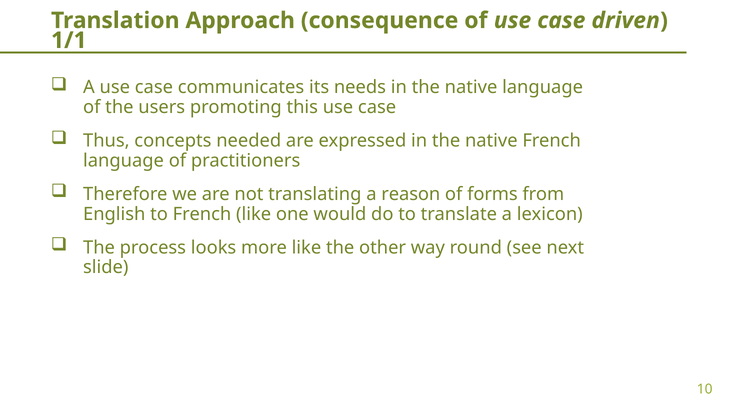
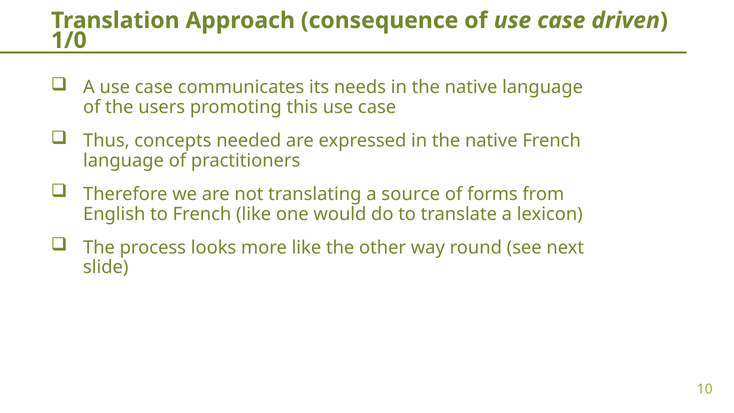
1/1: 1/1 -> 1/0 (69, 40)
reason: reason -> source (411, 194)
